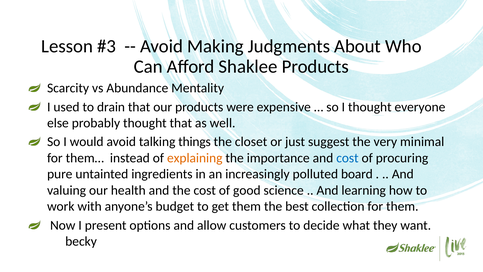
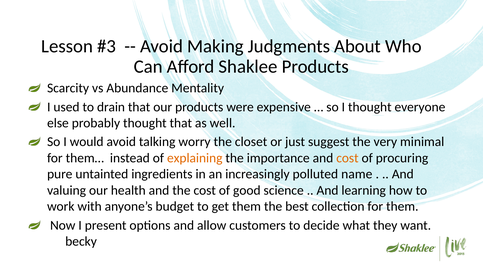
things: things -> worry (194, 142)
cost colour: blue -> orange (347, 158)
board: board -> name (357, 174)
